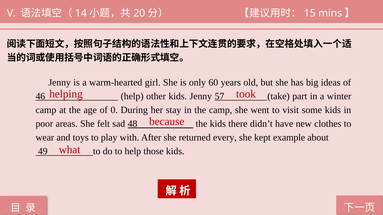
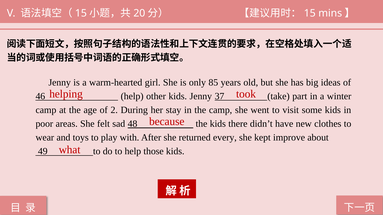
14: 14 -> 15 (81, 13)
60: 60 -> 85 (213, 83)
57: 57 -> 37 (220, 96)
0: 0 -> 2 (114, 110)
example: example -> improve (289, 138)
